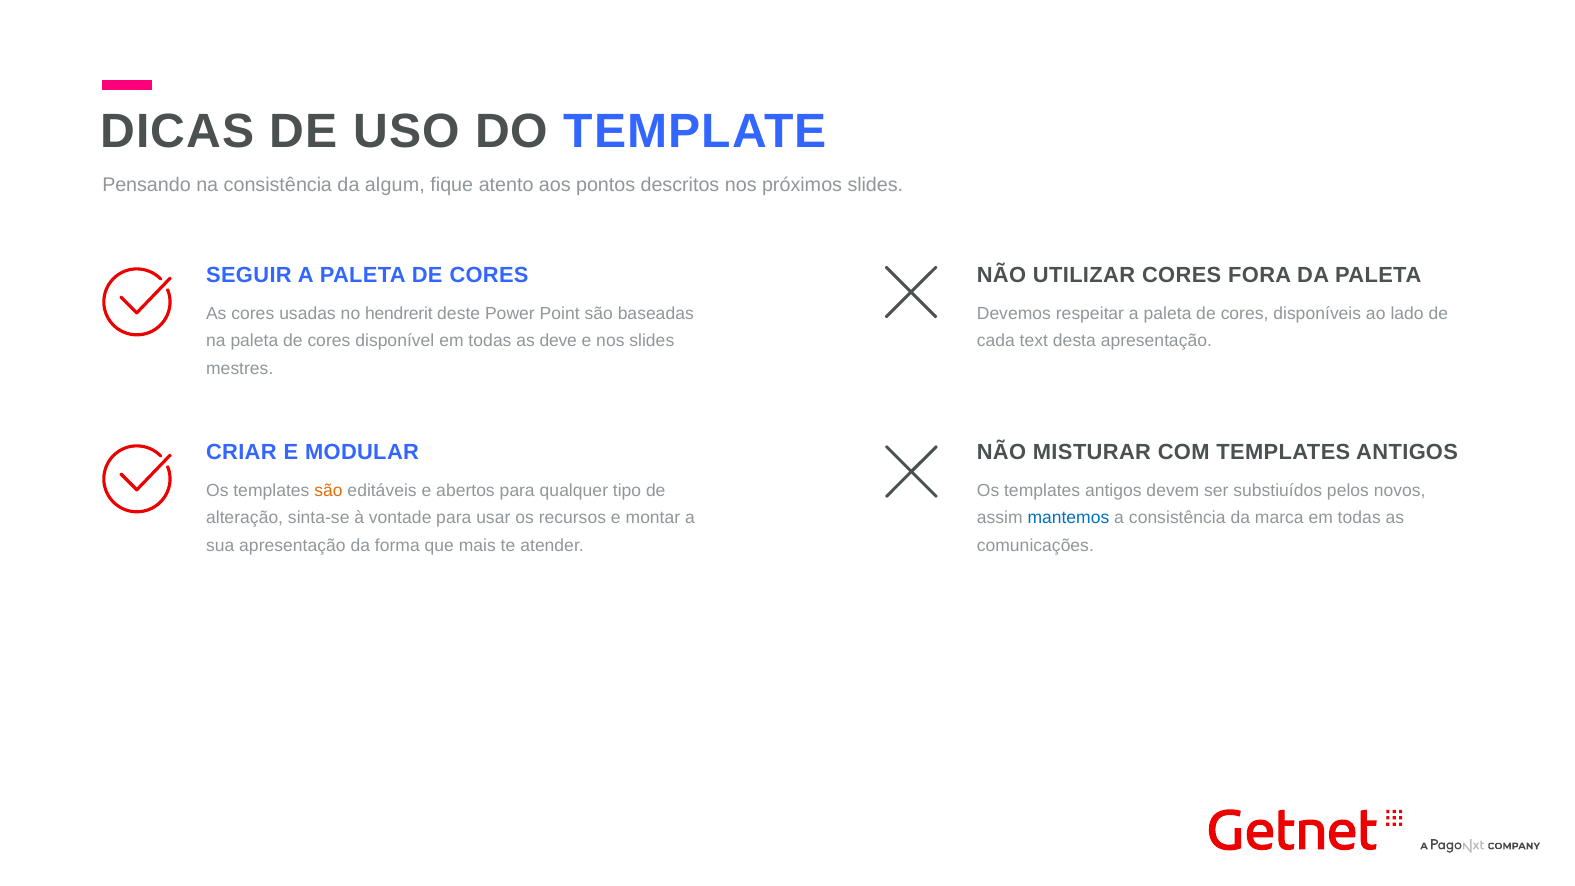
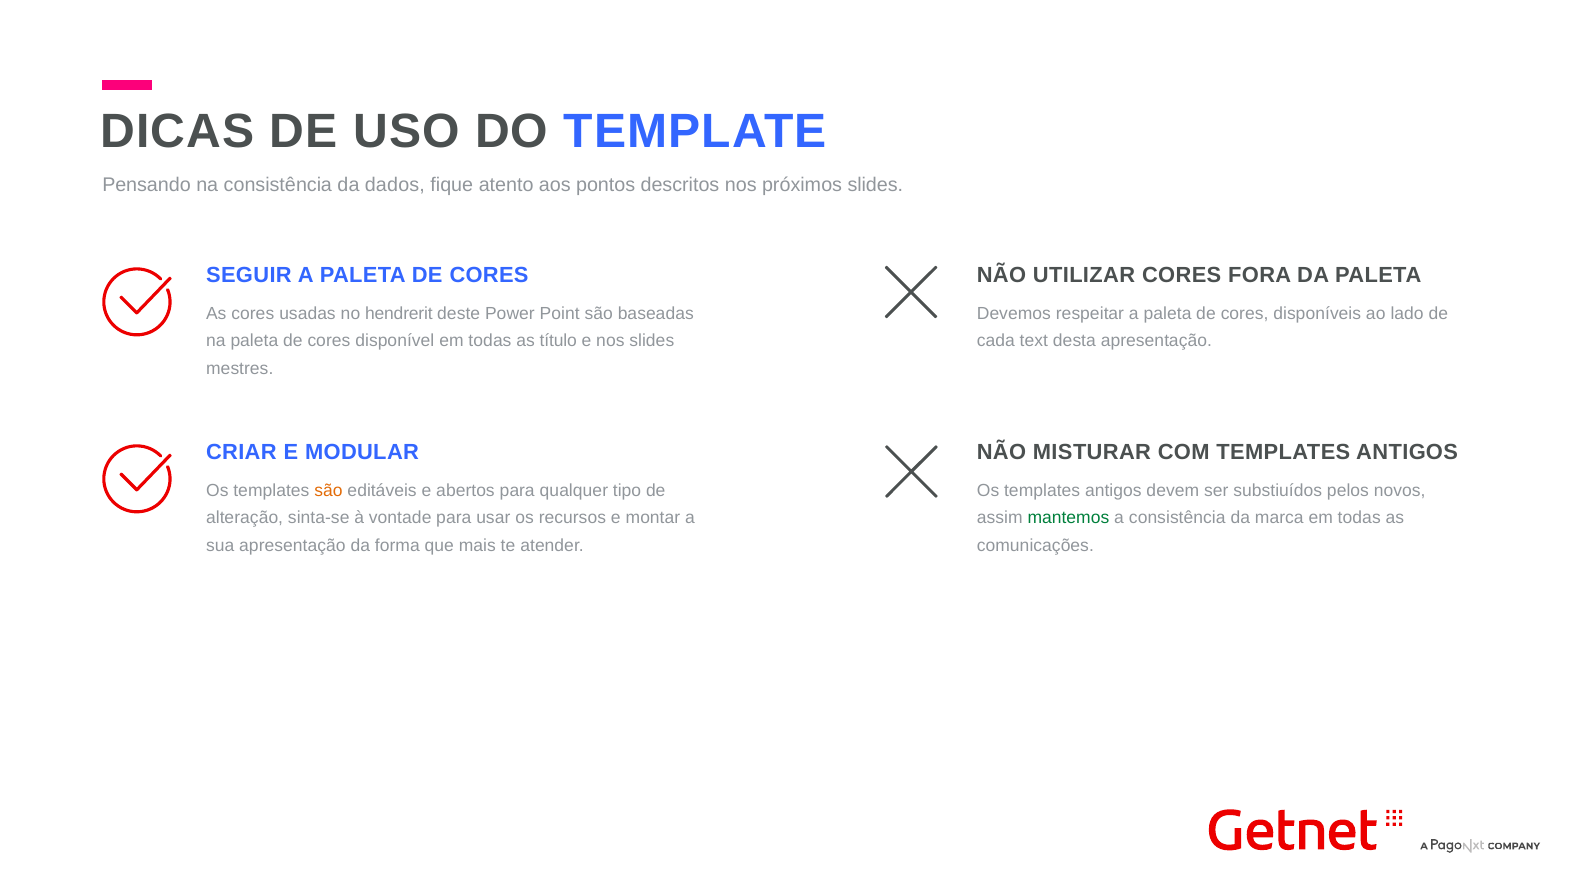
algum: algum -> dados (395, 185)
deve: deve -> título (558, 341)
mantemos colour: blue -> green (1068, 518)
